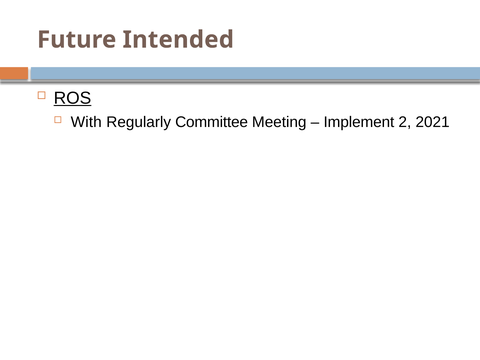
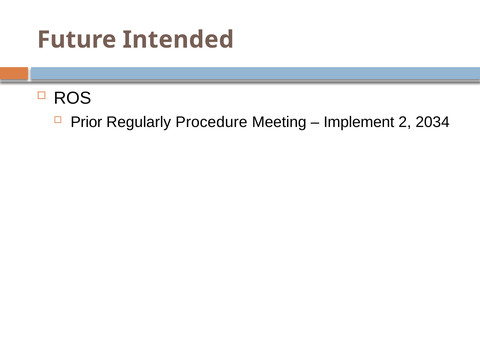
ROS underline: present -> none (72, 98)
With: With -> Prior (86, 122)
Committee: Committee -> Procedure (211, 122)
2021: 2021 -> 2034 (433, 122)
